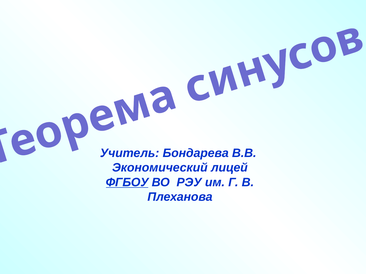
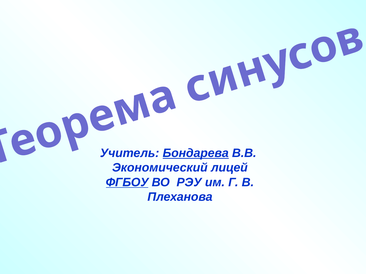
Бондарева underline: none -> present (196, 153)
